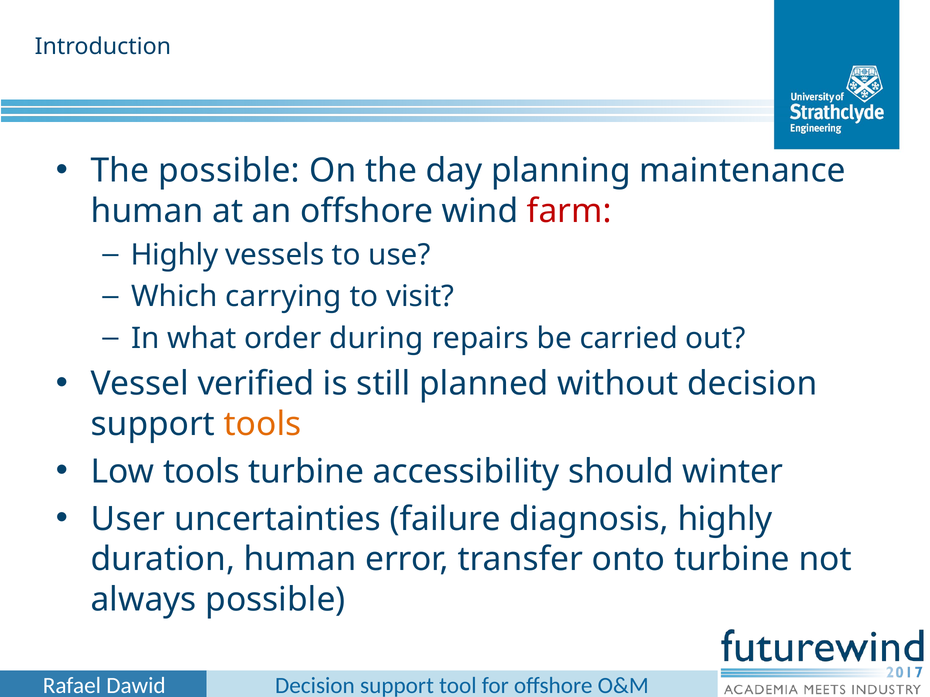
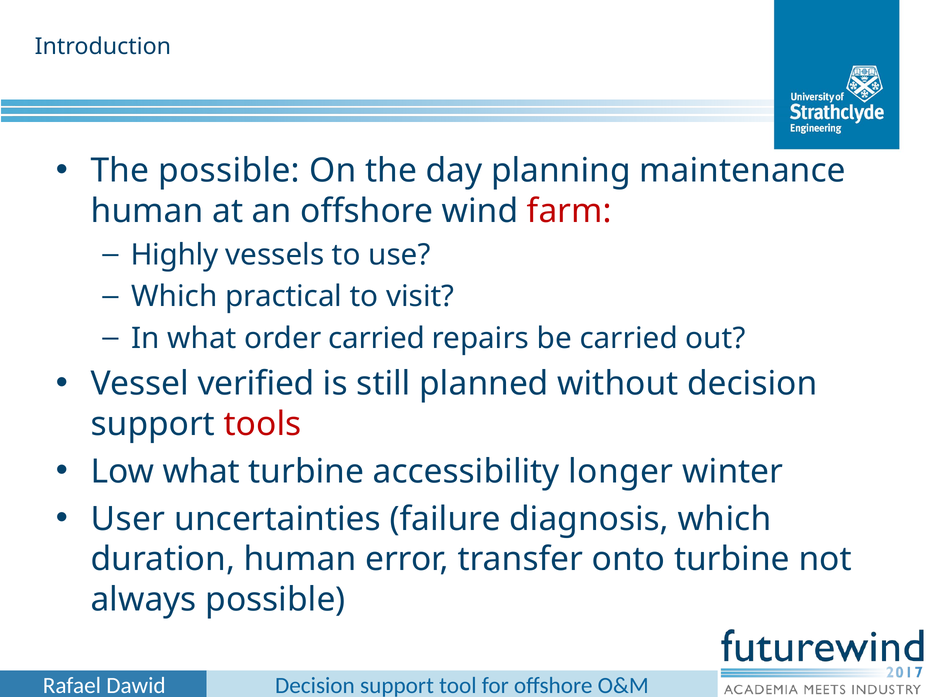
carrying: carrying -> practical (284, 297)
order during: during -> carried (377, 339)
tools colour: orange -> red (263, 424)
Low tools: tools -> what (201, 472)
should: should -> longer (621, 472)
diagnosis highly: highly -> which (725, 519)
